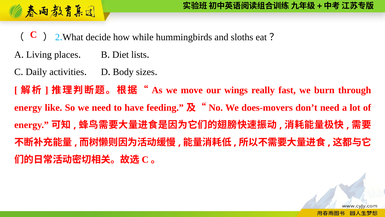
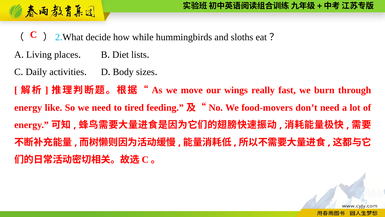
have: have -> tired (134, 107)
does-movers: does-movers -> food-movers (267, 107)
